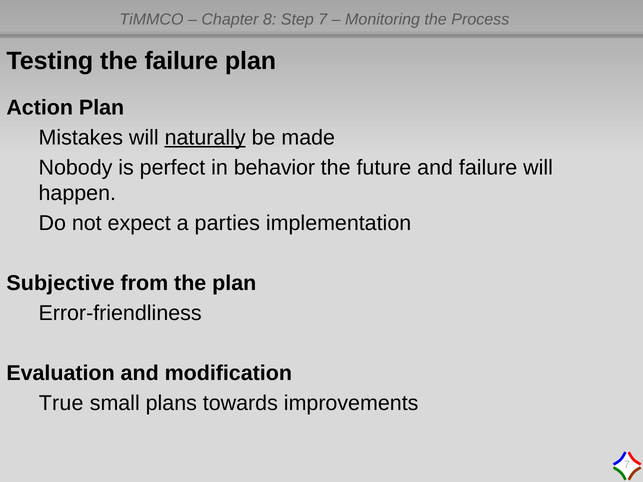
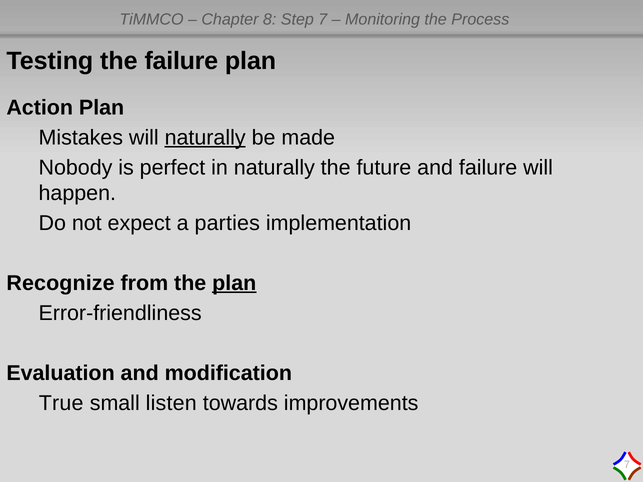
in behavior: behavior -> naturally (274, 168)
Subjective: Subjective -> Recognize (61, 283)
plan underline: none -> present (234, 283)
plans: plans -> listen (171, 403)
